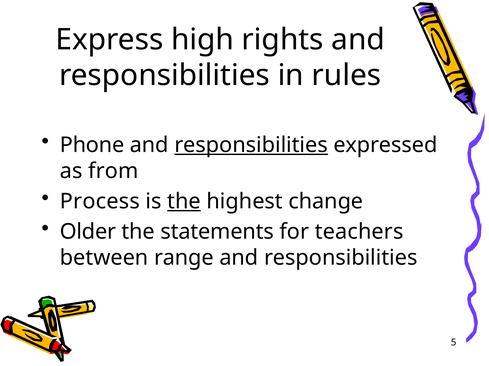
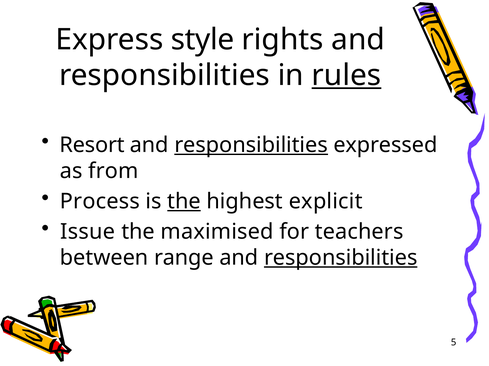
high: high -> style (203, 40)
rules underline: none -> present (346, 75)
Phone: Phone -> Resort (92, 145)
change: change -> explicit (326, 202)
Older: Older -> Issue (88, 232)
statements: statements -> maximised (217, 232)
responsibilities underline: none -> present (341, 258)
